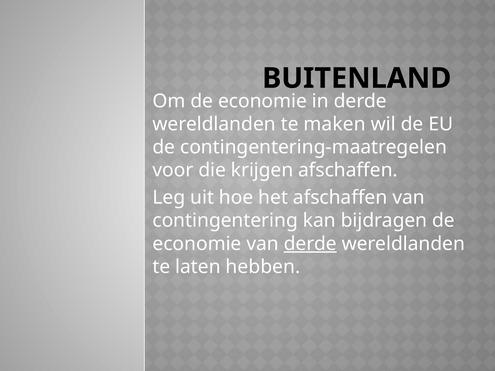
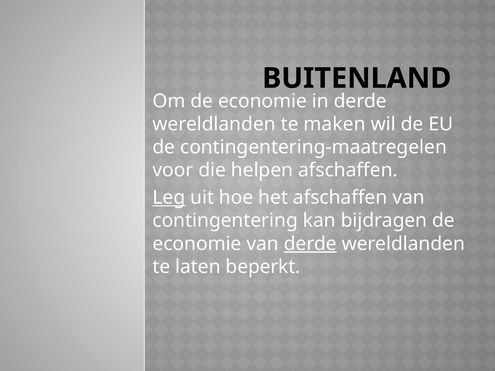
krijgen: krijgen -> helpen (262, 170)
Leg underline: none -> present (169, 198)
hebben: hebben -> beperkt (263, 267)
